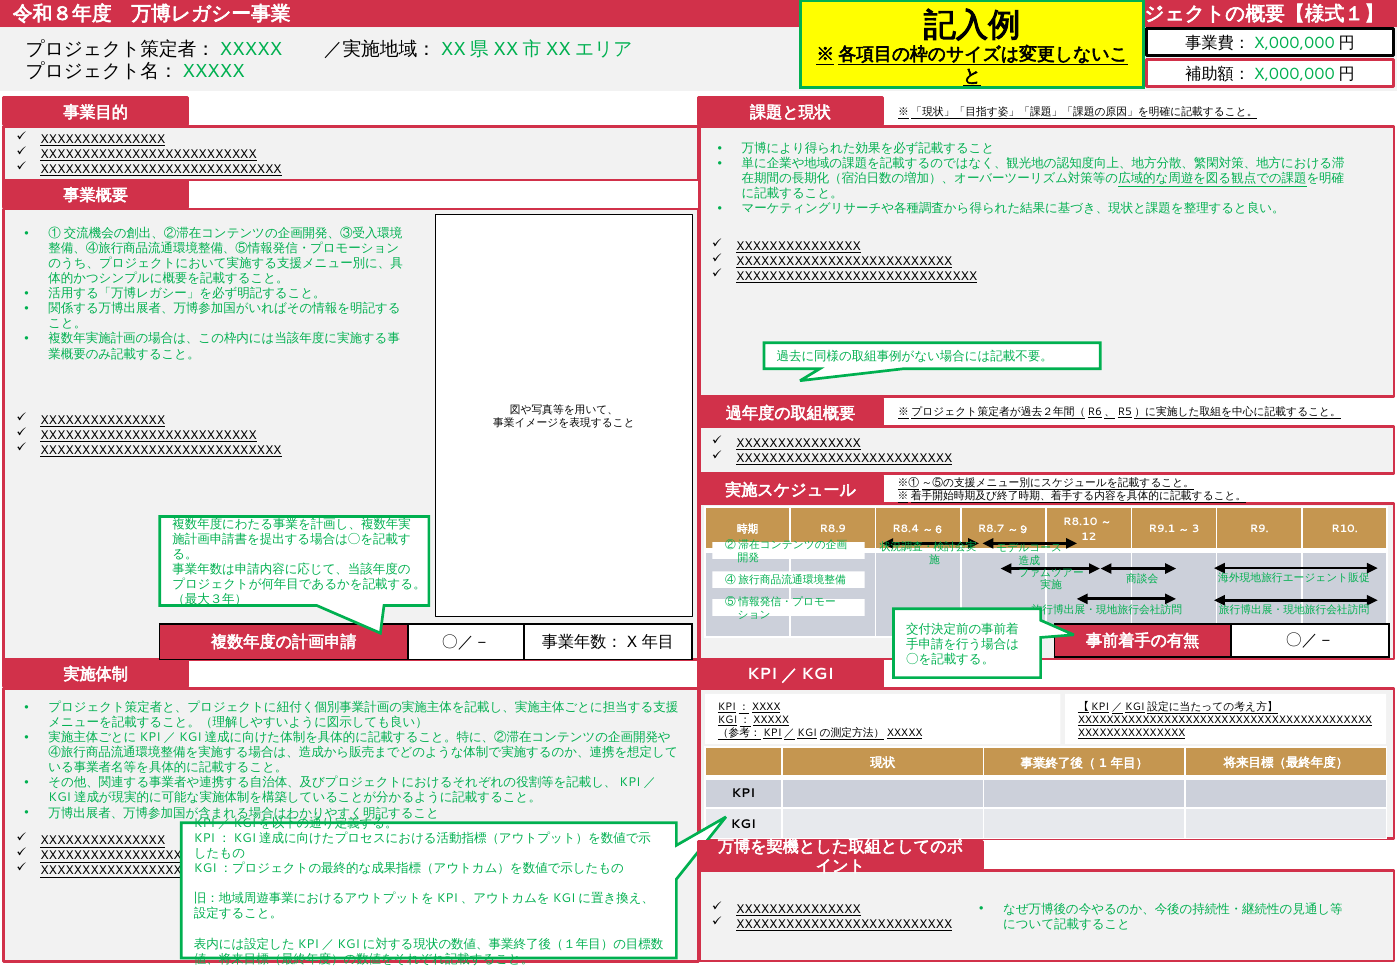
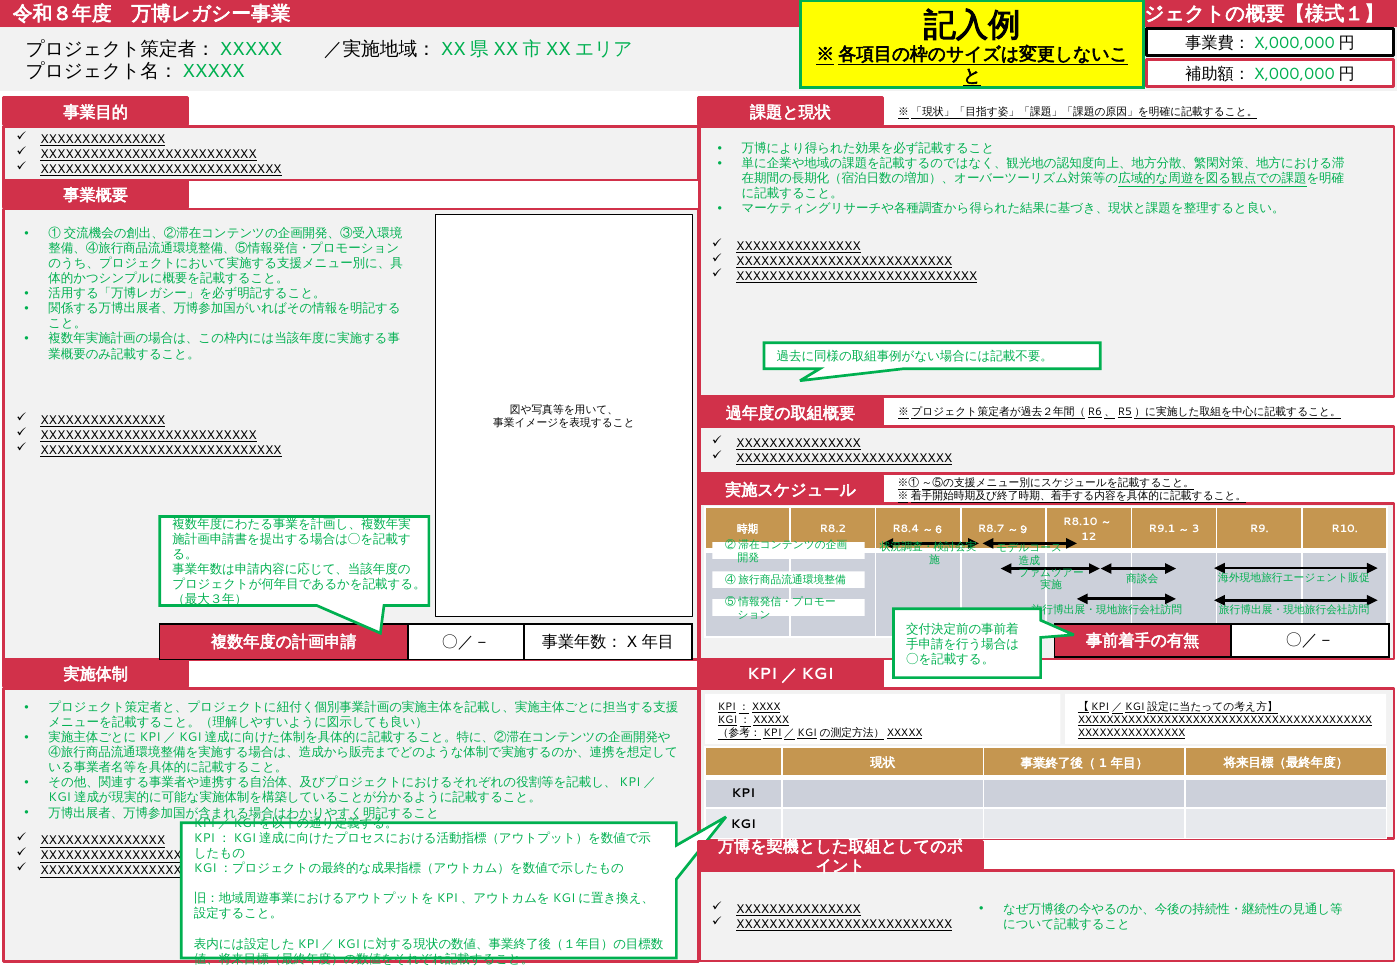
R8.9: R8.9 -> R8.2 (833, 530)
